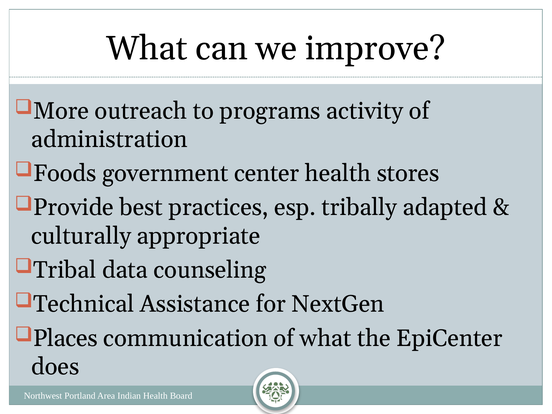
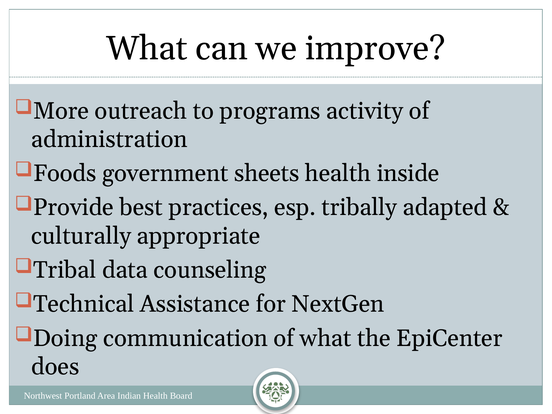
center: center -> sheets (267, 173)
stores: stores -> inside (408, 173)
Places: Places -> Doing (65, 338)
